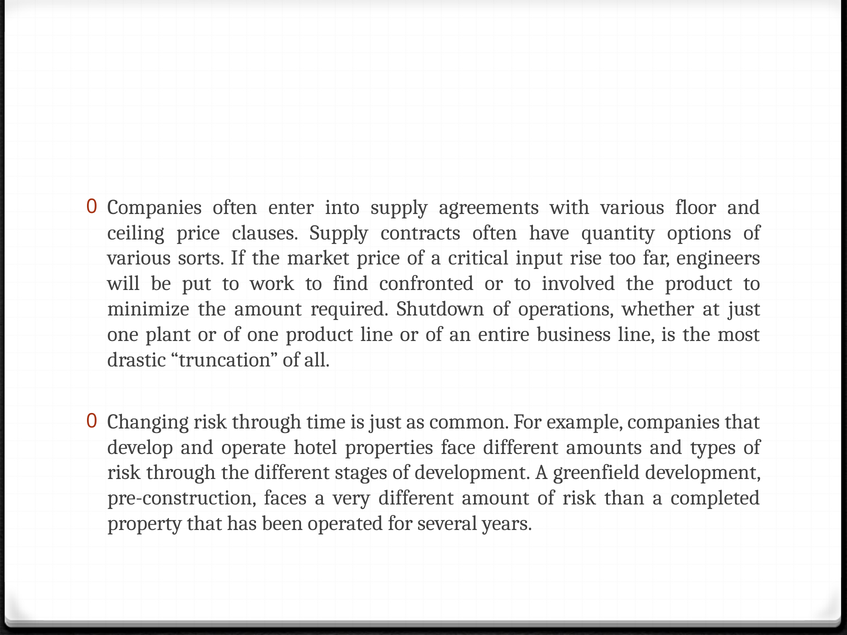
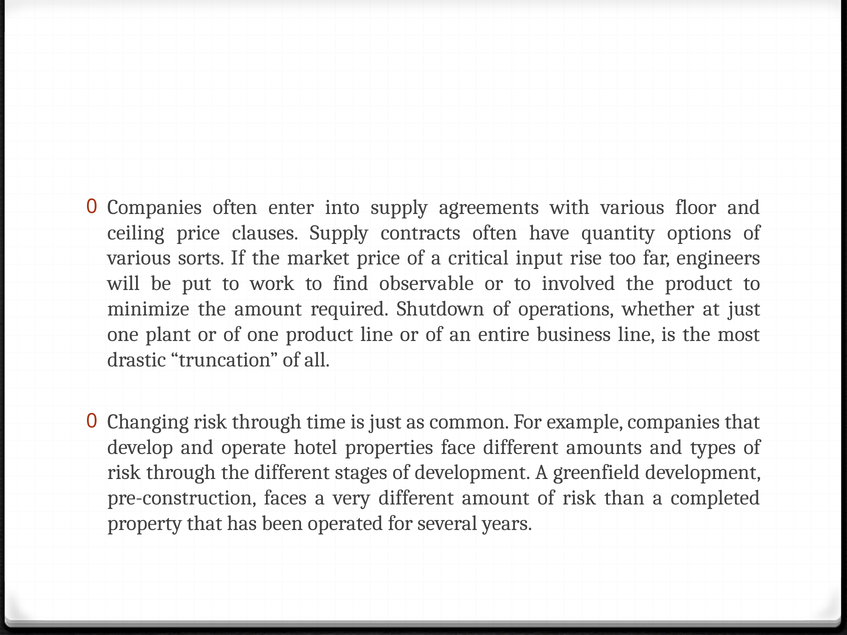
confronted: confronted -> observable (427, 283)
